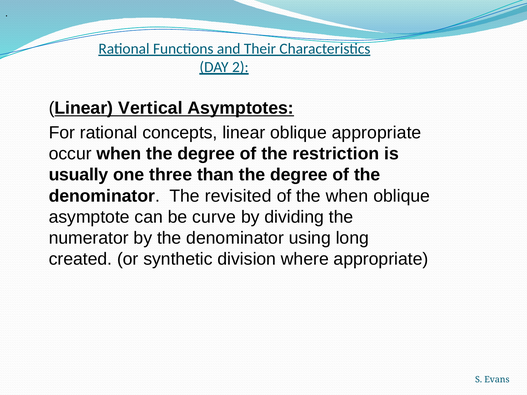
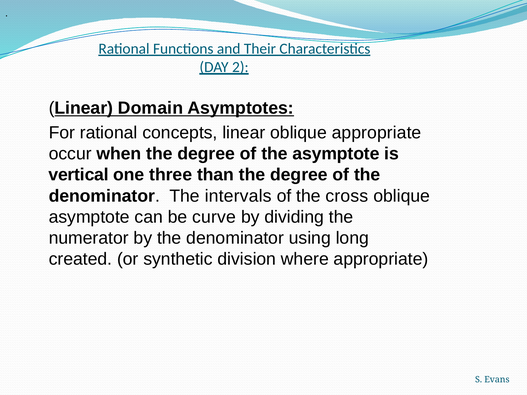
Vertical: Vertical -> Domain (150, 108)
the restriction: restriction -> asymptote (336, 154)
usually: usually -> vertical (79, 175)
revisited: revisited -> intervals (238, 196)
the when: when -> cross (347, 196)
